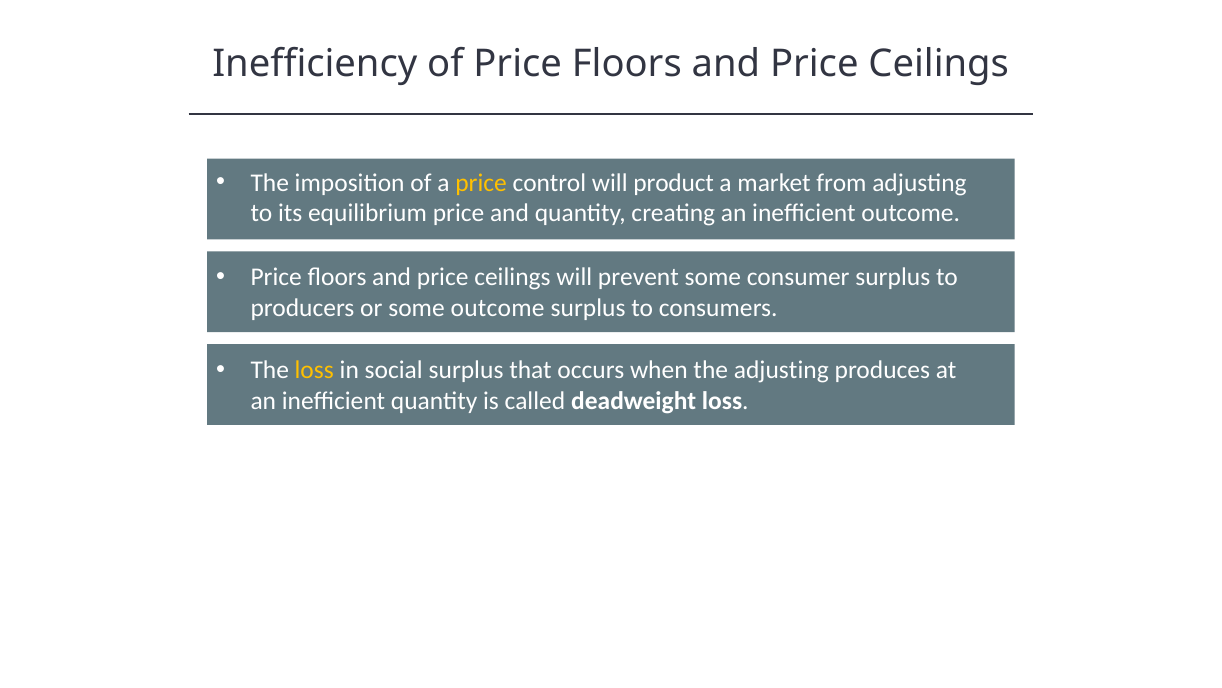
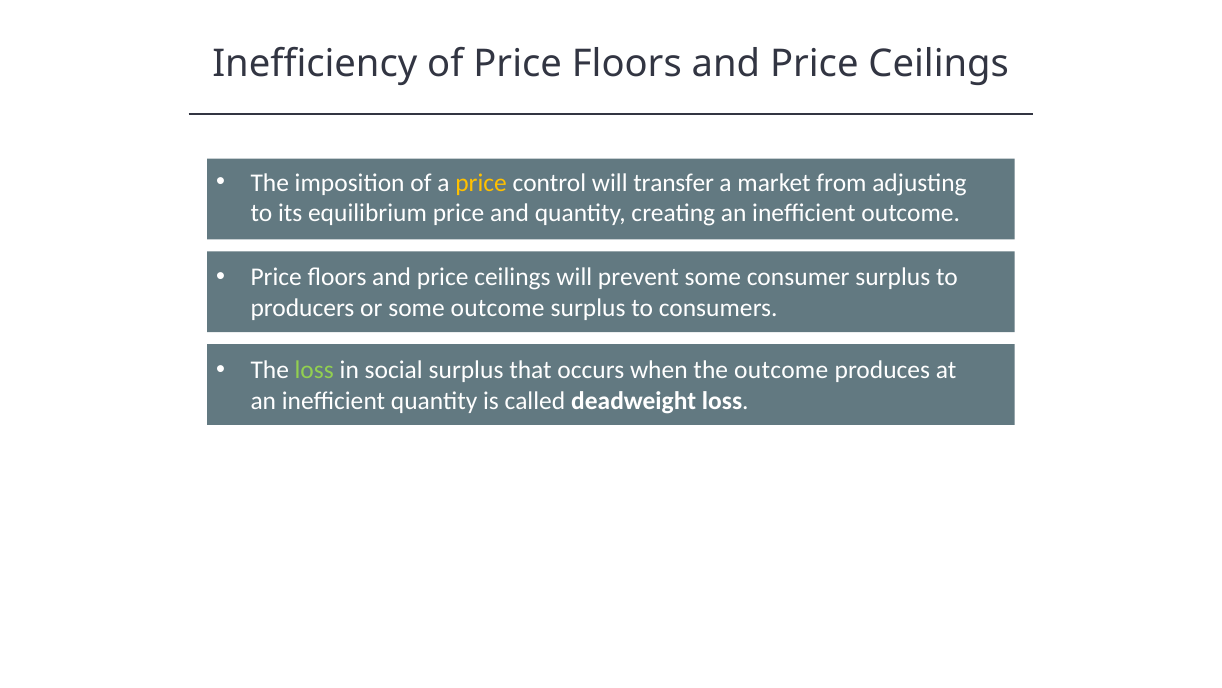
product: product -> transfer (674, 183)
loss colour: yellow -> light green (314, 370)
the adjusting: adjusting -> outcome (781, 370)
